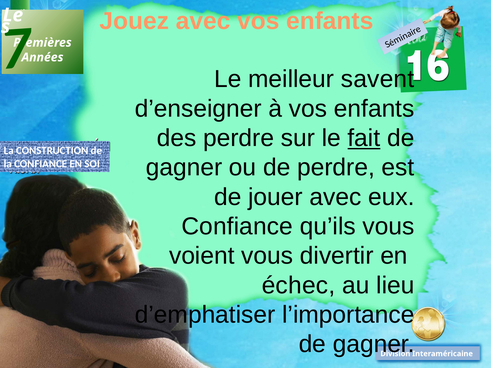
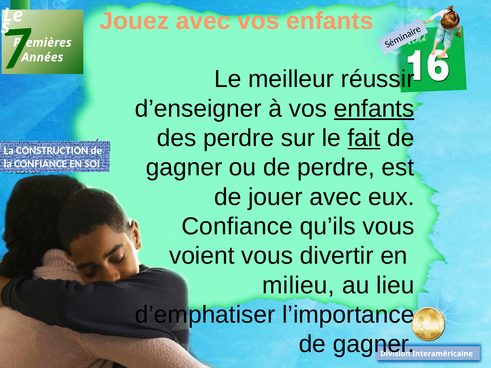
savent: savent -> réussir (378, 79)
enfants underline: none -> present (374, 109)
échec: échec -> milieu (298, 285)
